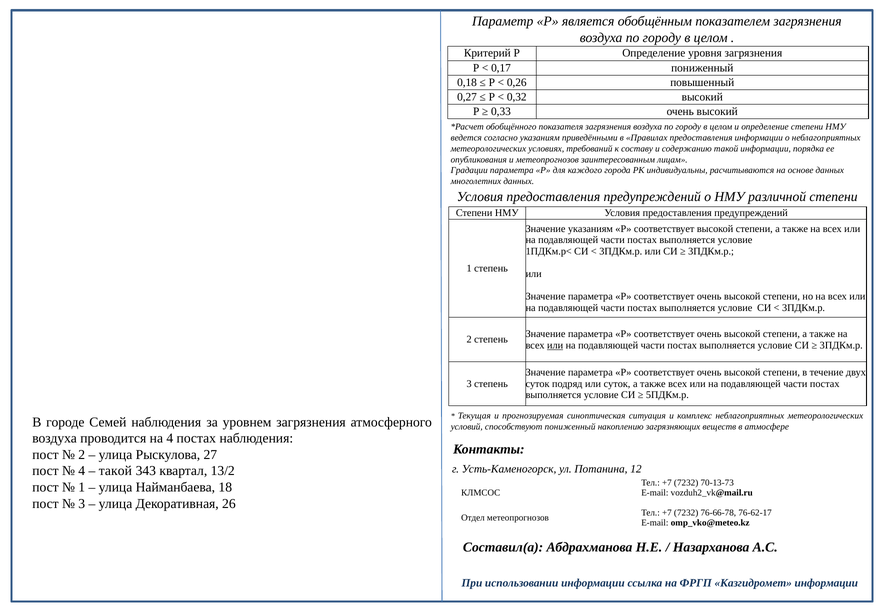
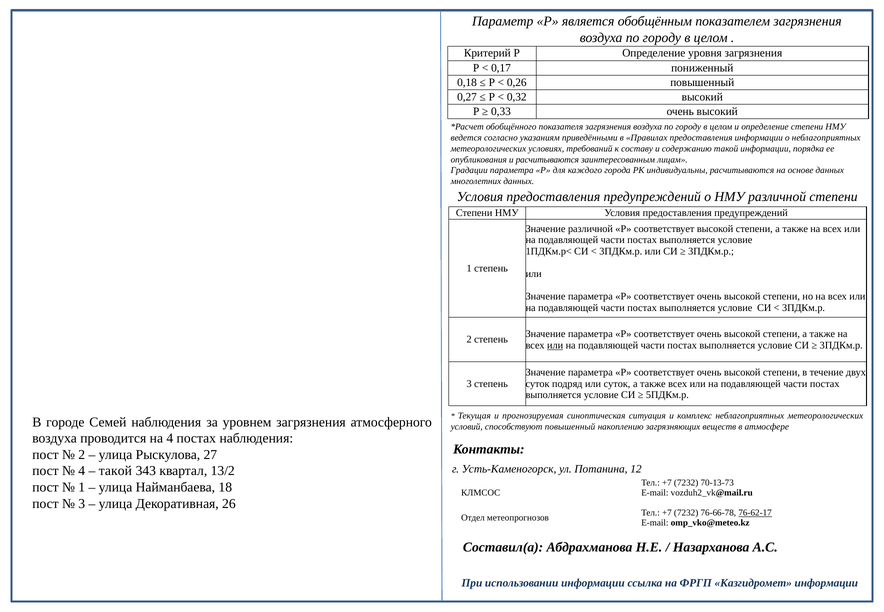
и метеопрогнозов: метеопрогнозов -> расчитываются (547, 160)
Значение указаниям: указаниям -> различной (590, 229)
способствуют пониженный: пониженный -> повышенный (570, 427)
76-62-17 underline: none -> present (755, 513)
